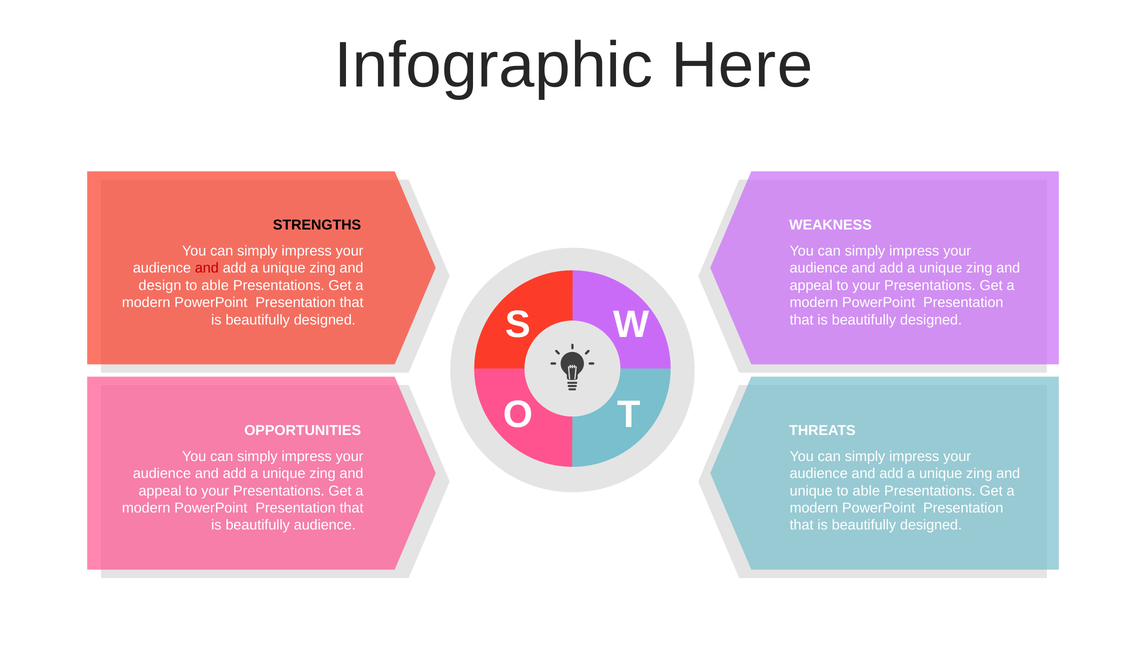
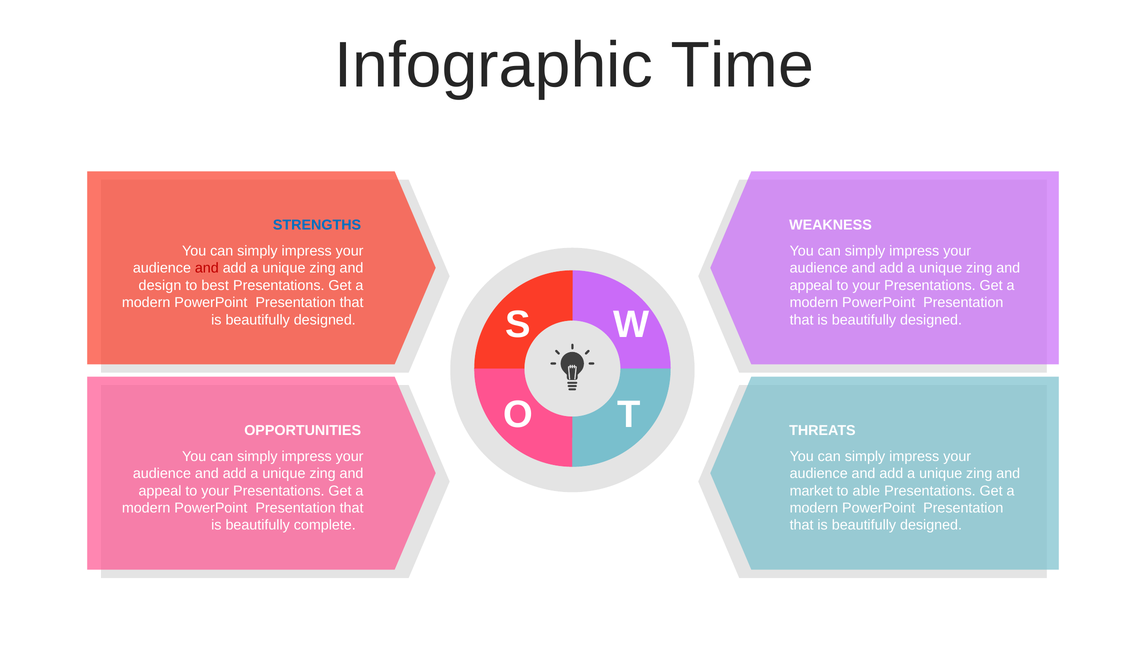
Here: Here -> Time (742, 66)
STRENGTHS colour: black -> blue (317, 225)
able: able -> best (215, 285)
unique: unique -> market (811, 491)
beautifully audience: audience -> complete (325, 525)
